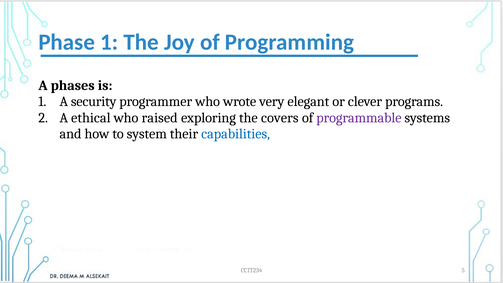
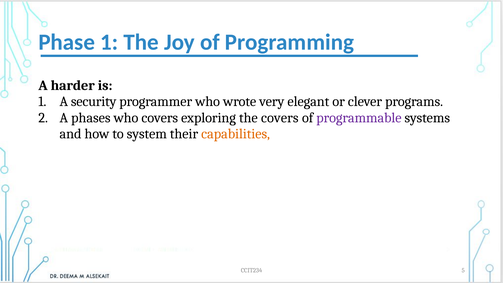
phases: phases -> harder (73, 85)
ethical: ethical -> phases (91, 118)
who raised: raised -> covers (160, 118)
capabilities colour: blue -> orange (236, 134)
